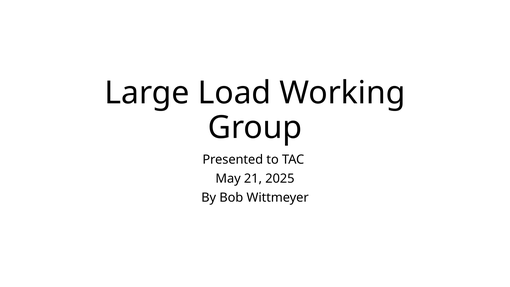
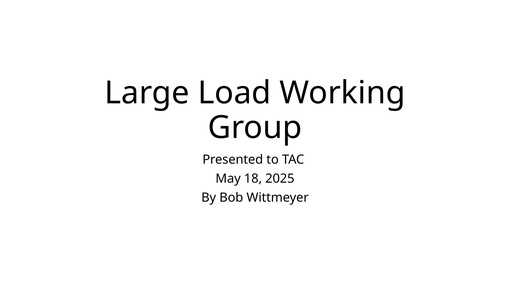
21: 21 -> 18 (253, 178)
